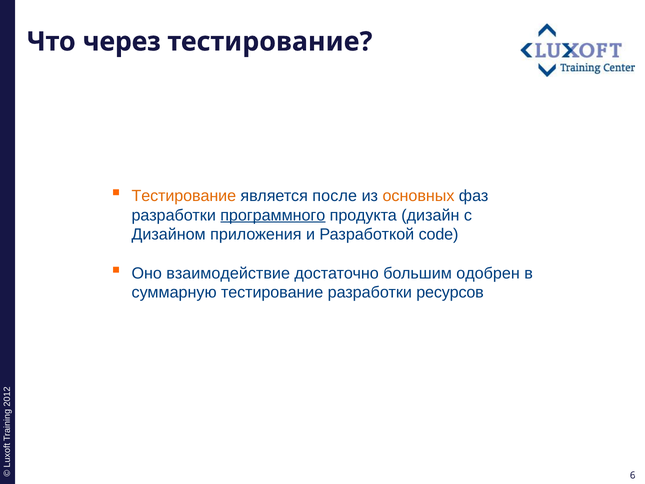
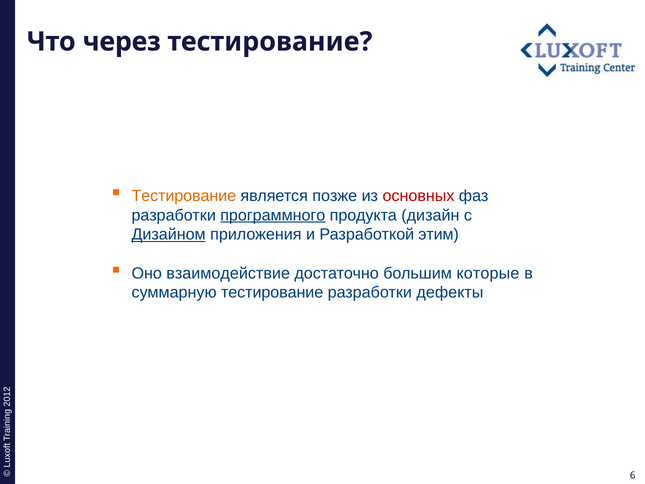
после: после -> позже (335, 196)
основных colour: orange -> red (419, 196)
Дизайном underline: none -> present (169, 234)
code: code -> этим (439, 234)
одобрен: одобрен -> которые (488, 273)
ресурсов: ресурсов -> дефекты (450, 293)
